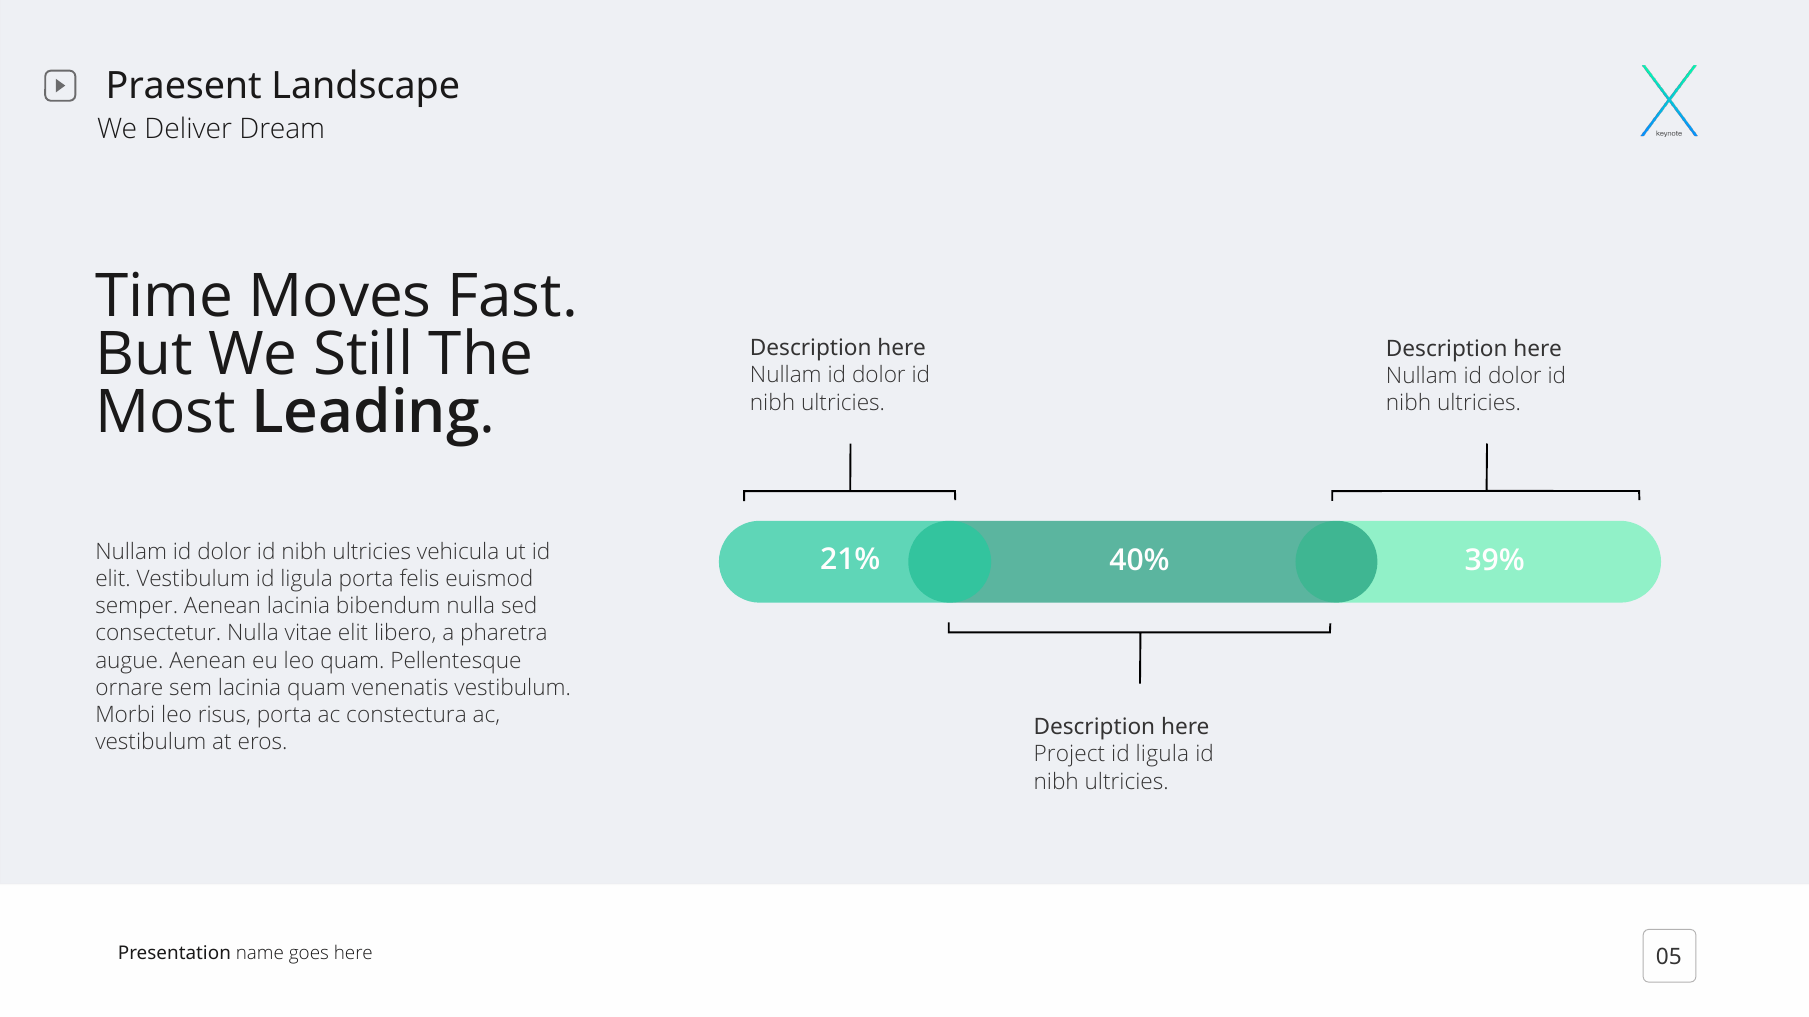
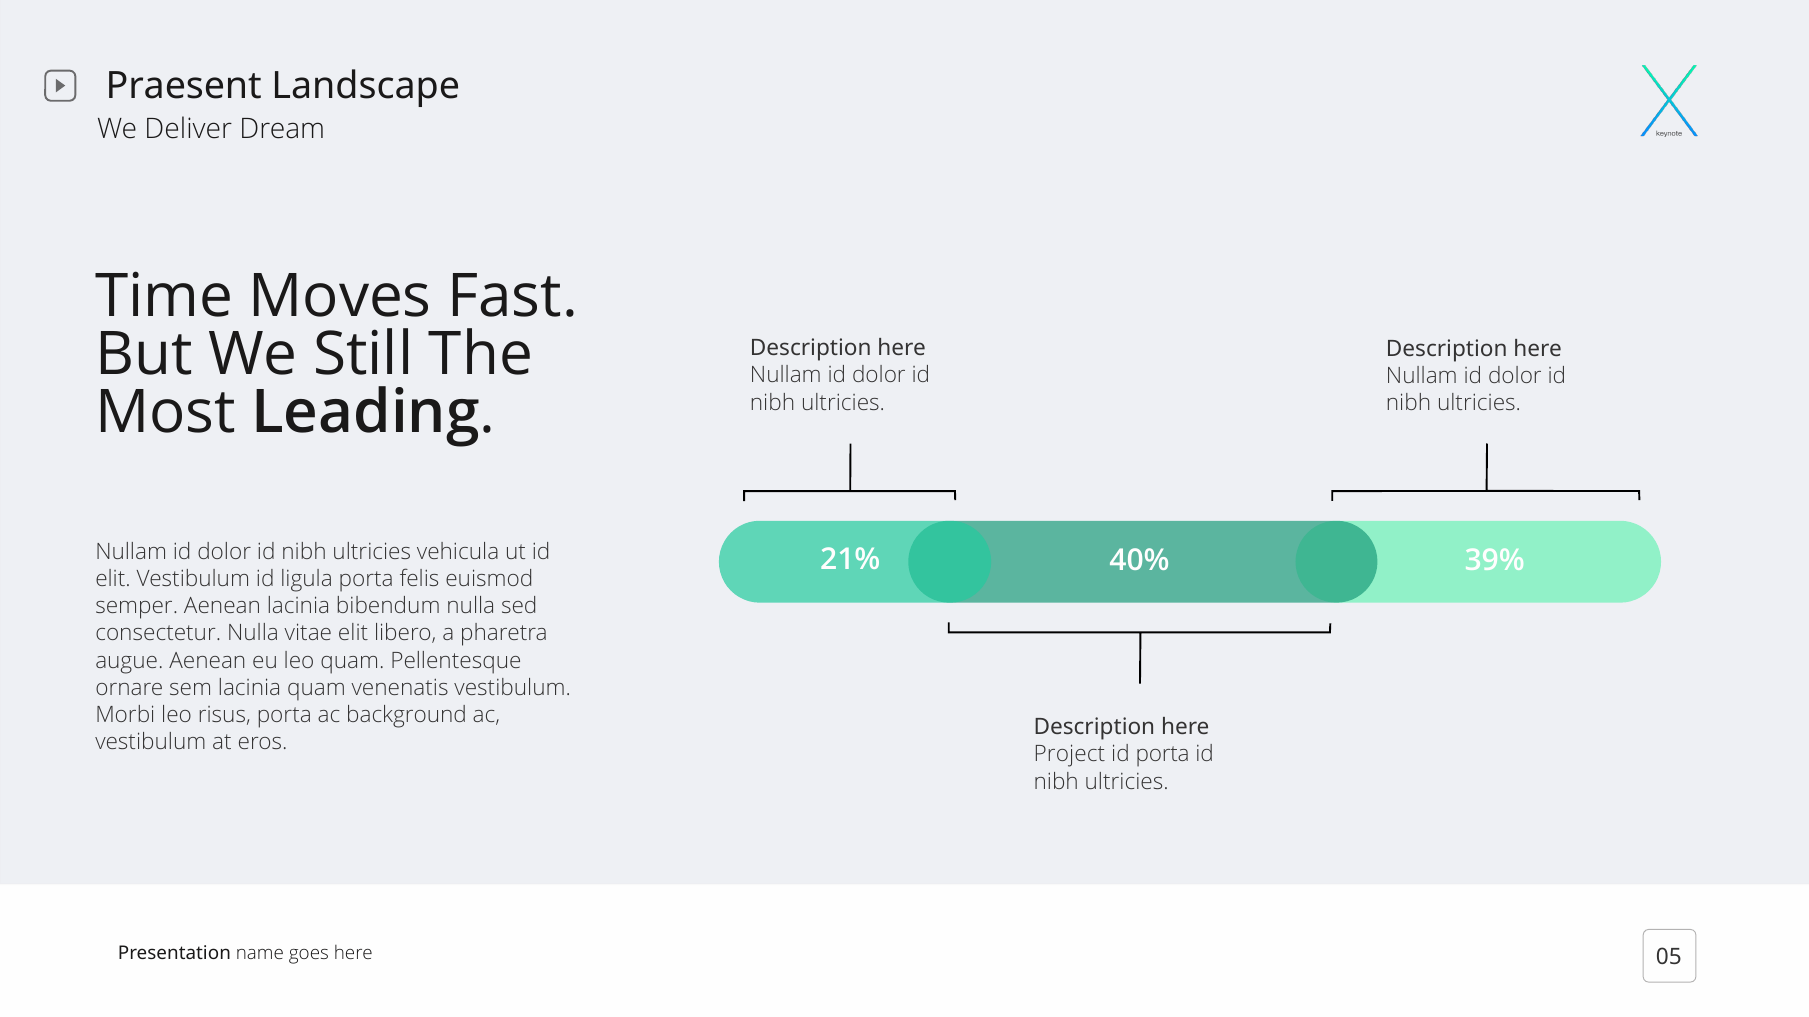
constectura: constectura -> background (407, 715)
ligula: ligula -> porta (1163, 755)
